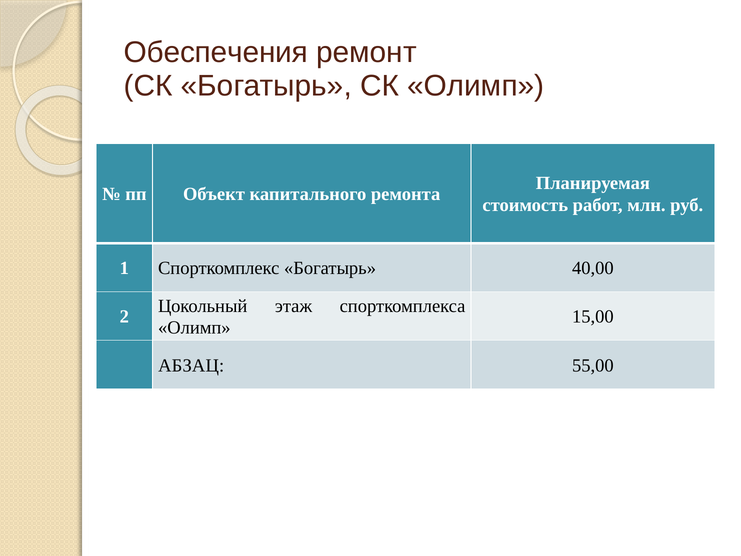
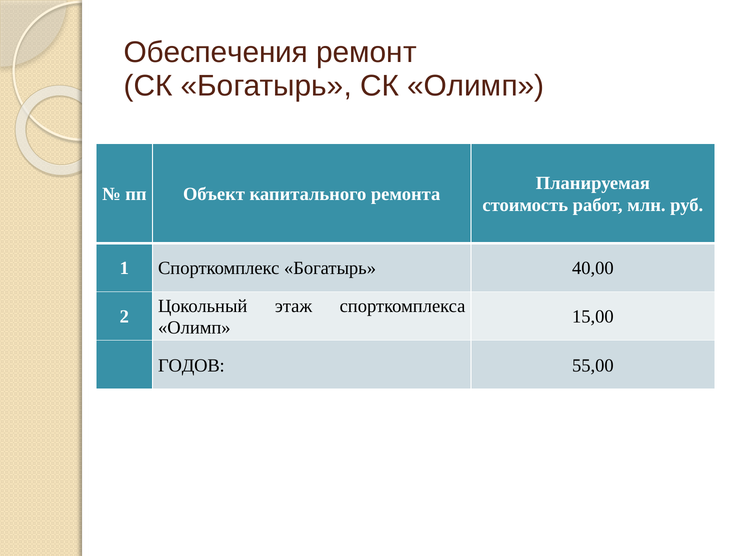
АБЗАЦ: АБЗАЦ -> ГОДОВ (191, 365)
